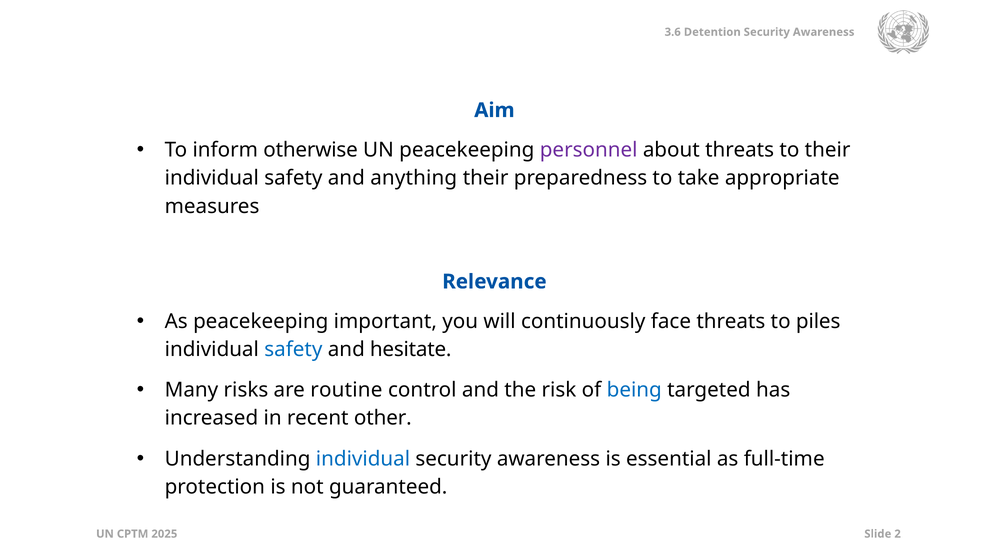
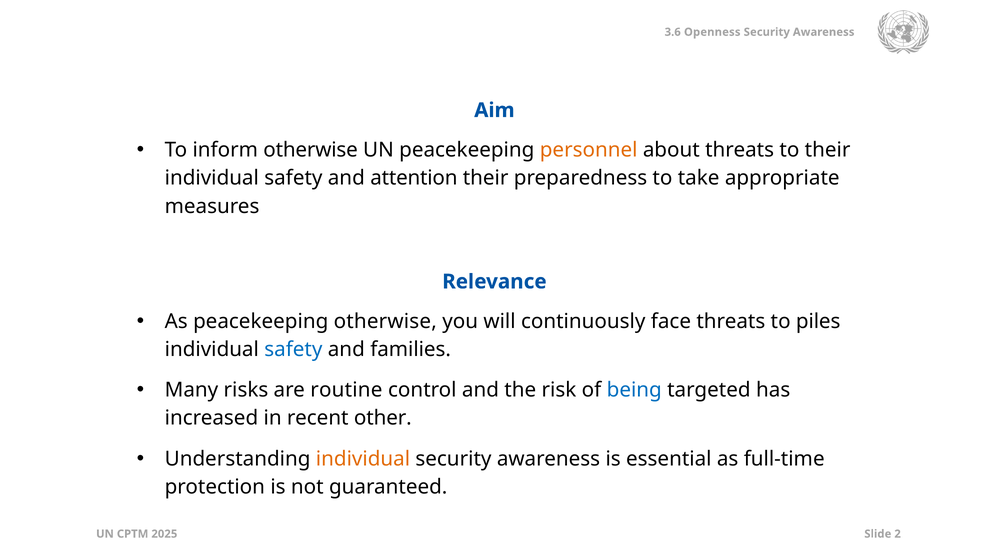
Detention: Detention -> Openness (712, 32)
personnel colour: purple -> orange (589, 150)
anything: anything -> attention (414, 178)
peacekeeping important: important -> otherwise (385, 321)
hesitate: hesitate -> families (411, 350)
individual colour: blue -> orange (363, 459)
